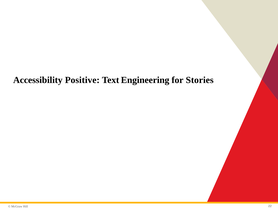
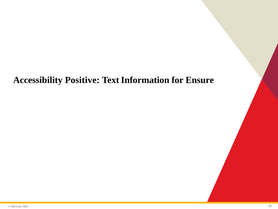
Engineering: Engineering -> Information (145, 80)
Stories: Stories -> Ensure (200, 80)
